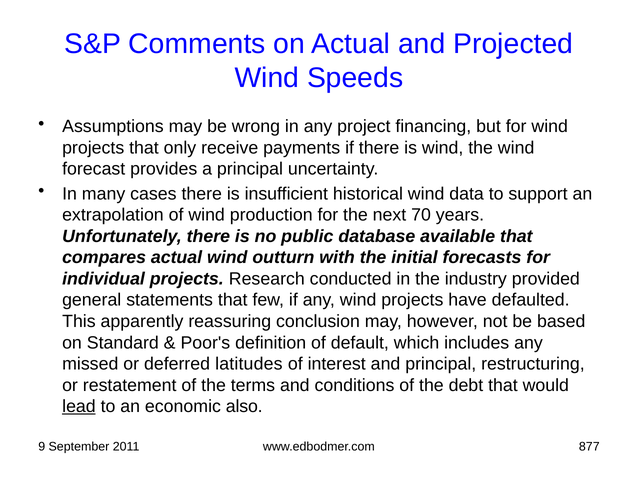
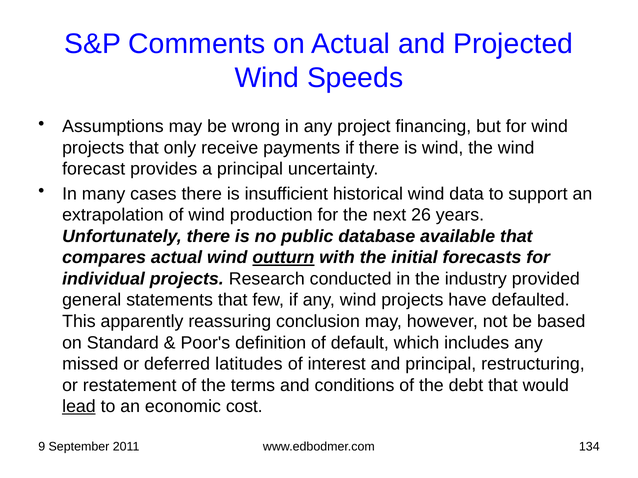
70: 70 -> 26 (421, 215)
outturn underline: none -> present (283, 258)
also: also -> cost (244, 407)
877: 877 -> 134 (589, 447)
